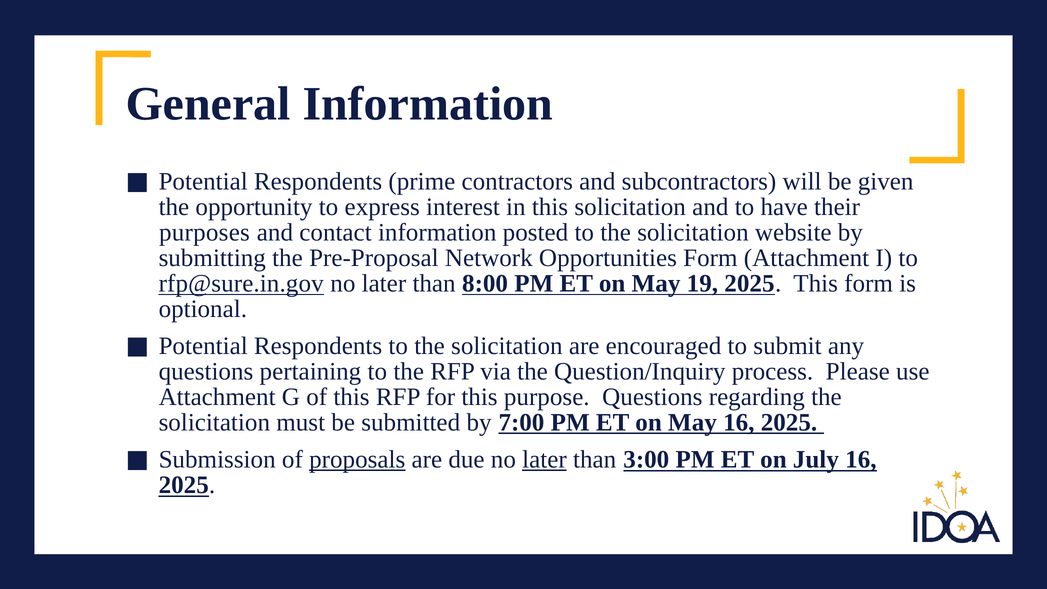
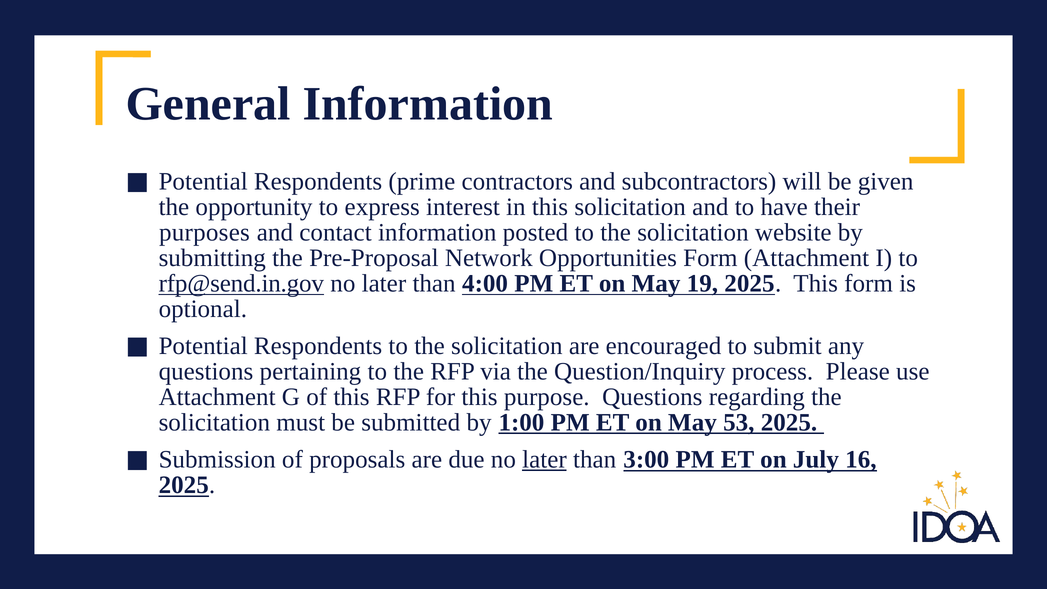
rfp@sure.in.gov: rfp@sure.in.gov -> rfp@send.in.gov (241, 283)
8:00: 8:00 -> 4:00 (485, 283)
7:00: 7:00 -> 1:00 (521, 422)
May 16: 16 -> 53 (739, 422)
proposals underline: present -> none (357, 459)
